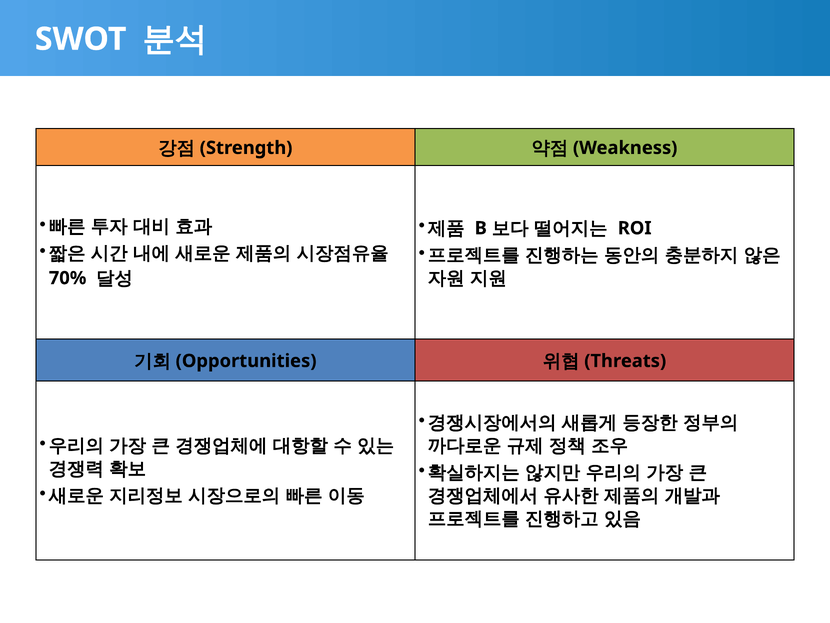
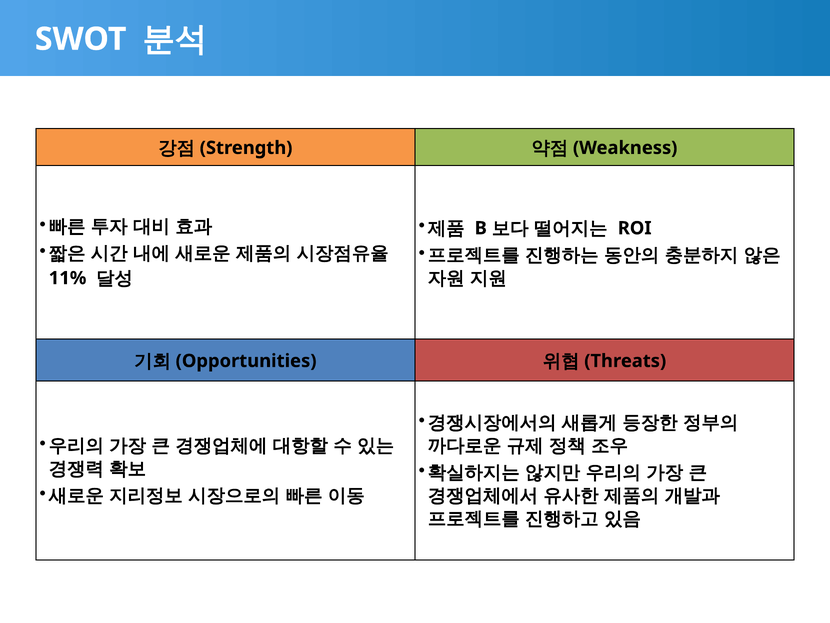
70%: 70% -> 11% (68, 278)
